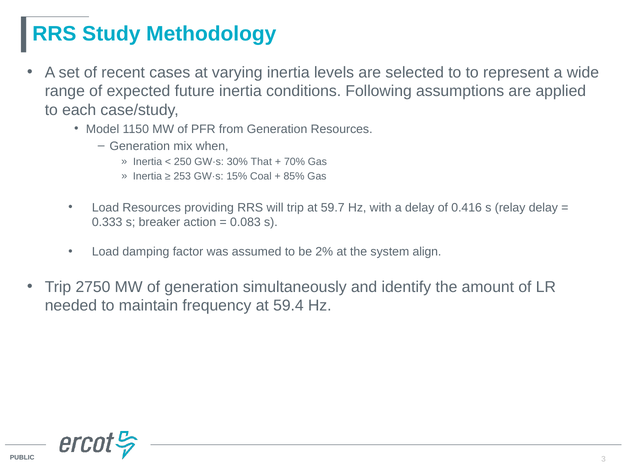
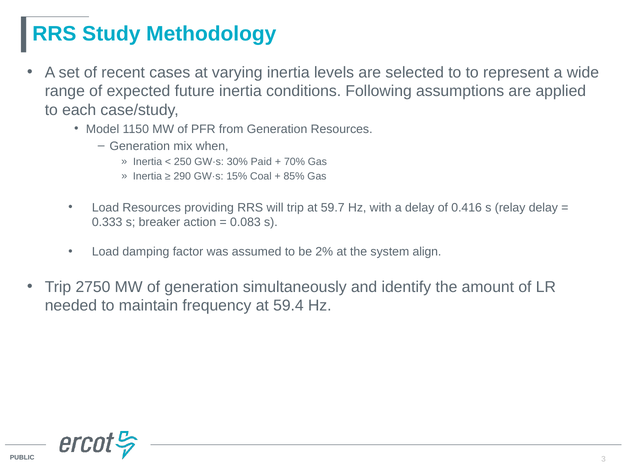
That: That -> Paid (261, 162)
253: 253 -> 290 (182, 176)
